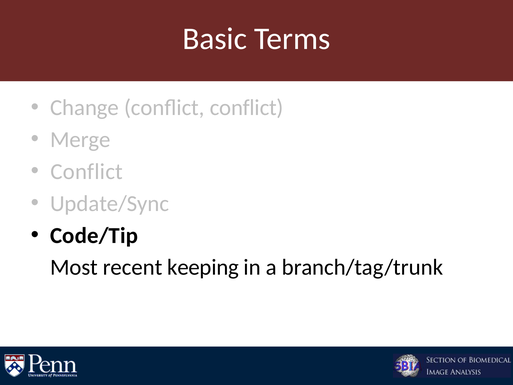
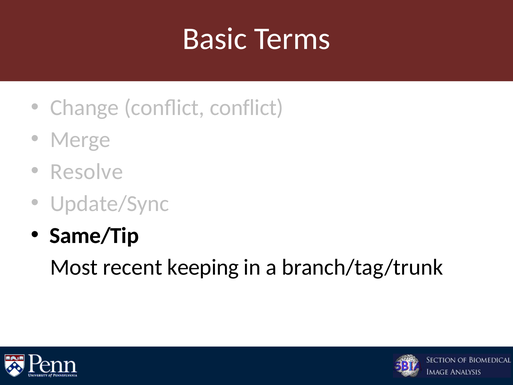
Conflict: Conflict -> Resolve (87, 171)
Code/Tip: Code/Tip -> Same/Tip (94, 235)
